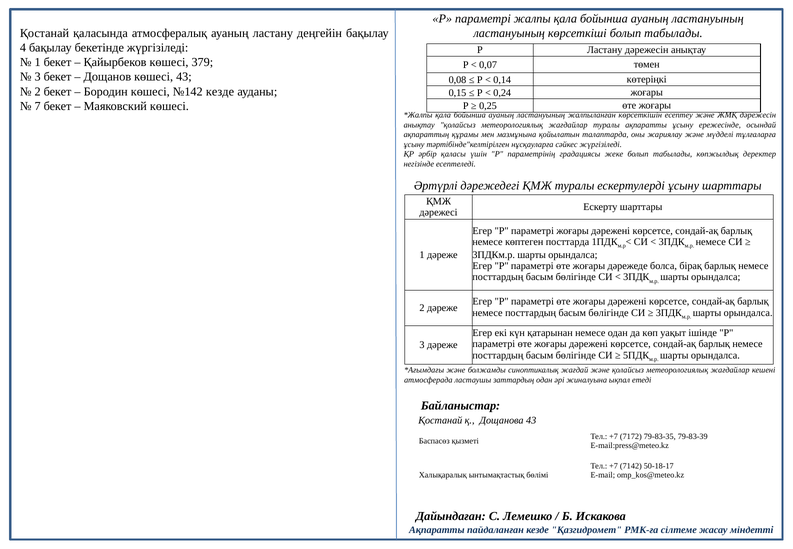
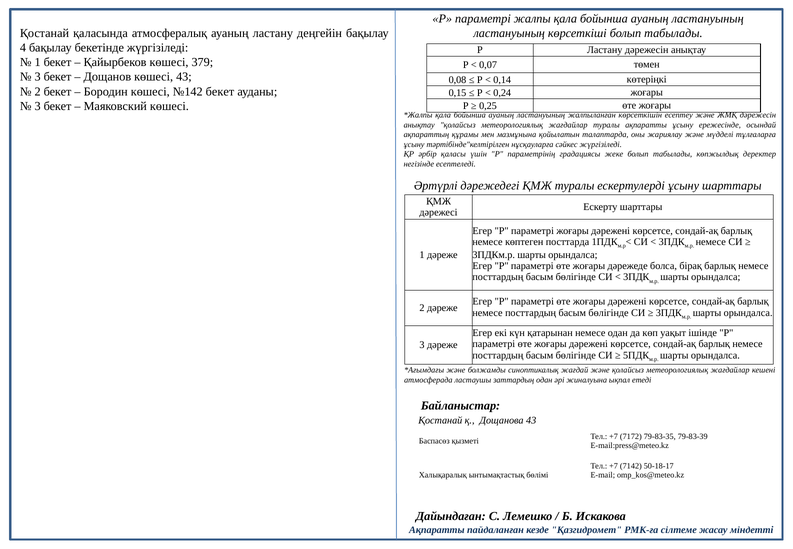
№142 кезде: кезде -> бекет (220, 92)
7: 7 -> 3 (38, 106)
